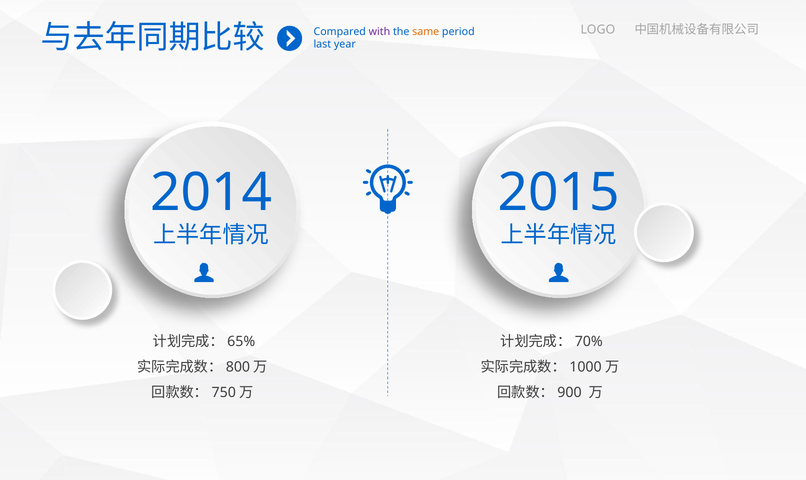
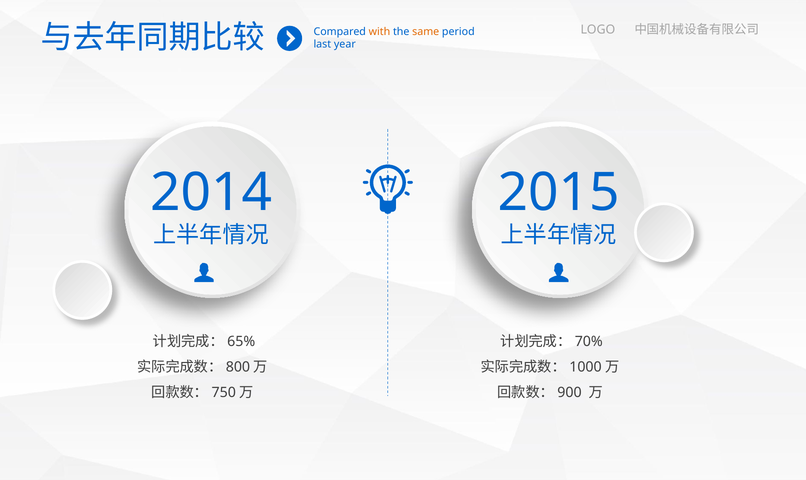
with colour: purple -> orange (379, 32)
